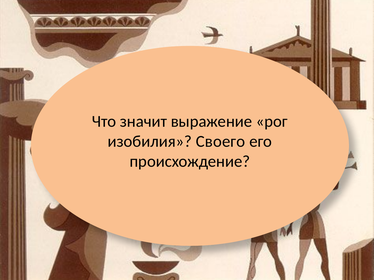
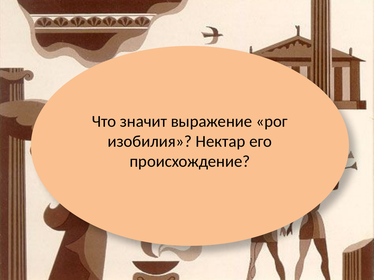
Своего: Своего -> Нектар (221, 142)
